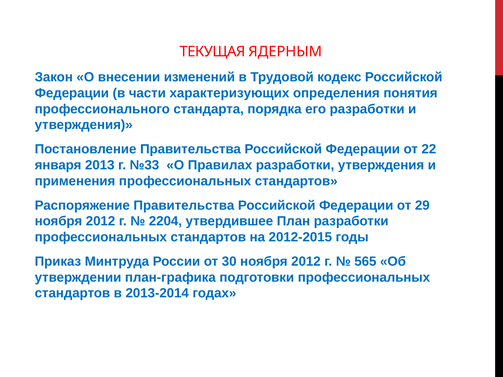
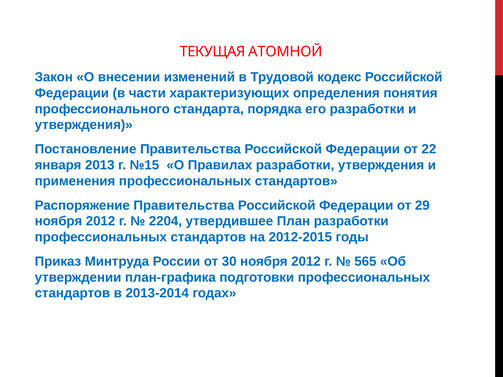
ЯДЕРНЫМ: ЯДЕРНЫМ -> АТОМНОЙ (285, 52)
№33: №33 -> №15 (144, 165)
